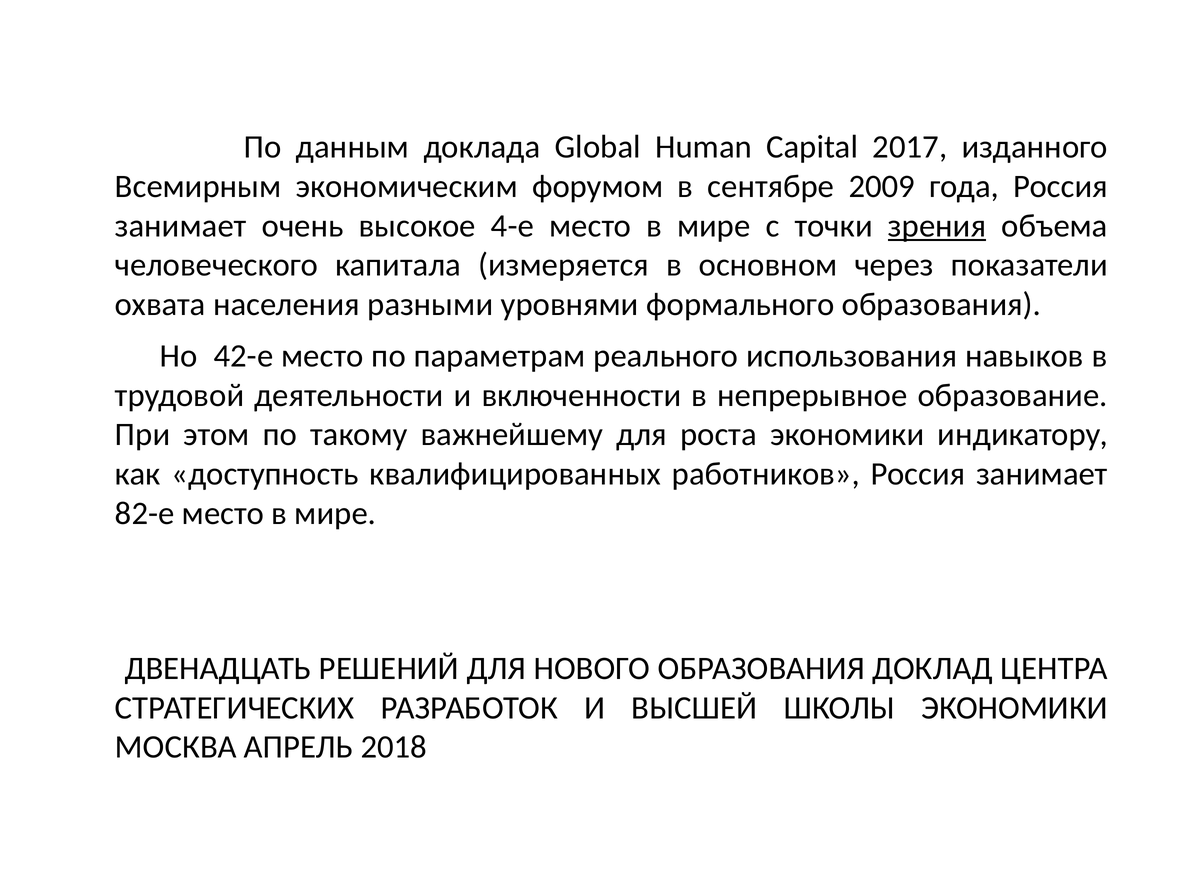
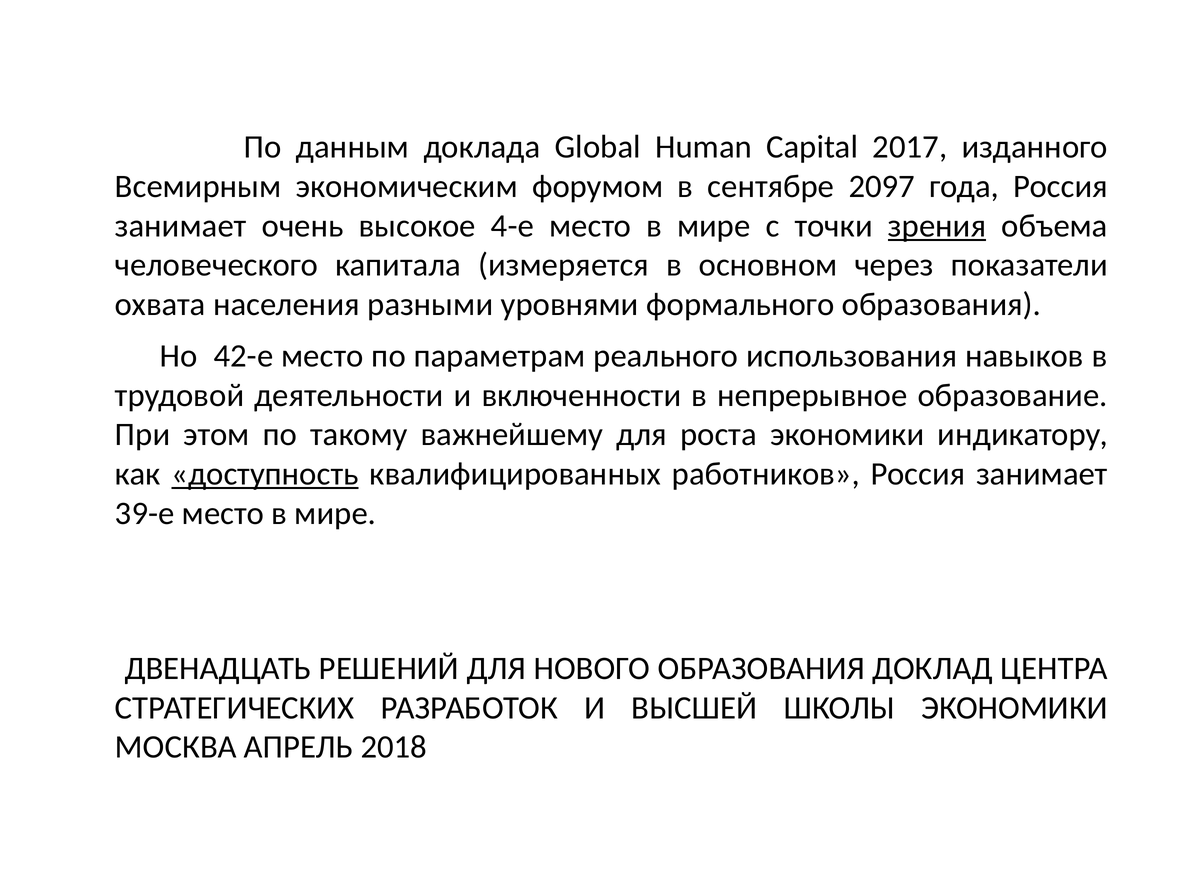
2009: 2009 -> 2097 (882, 186)
доступность underline: none -> present (265, 474)
82-е: 82-е -> 39-е (145, 513)
